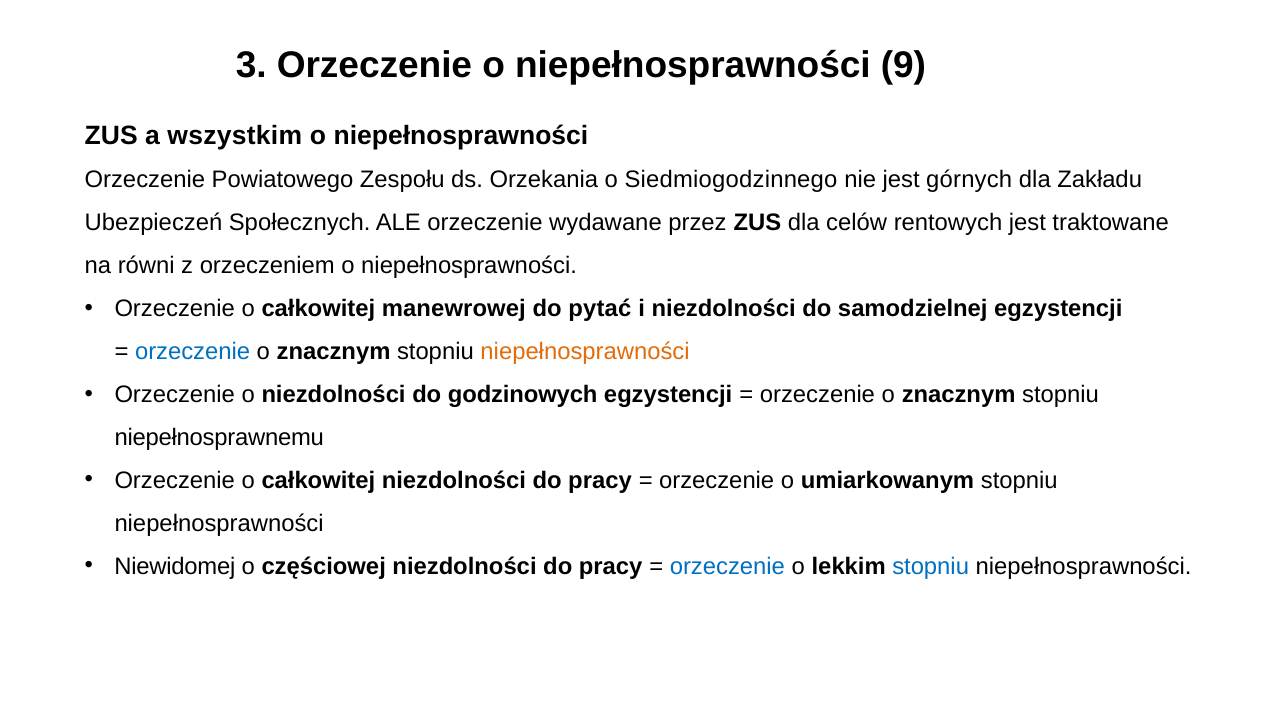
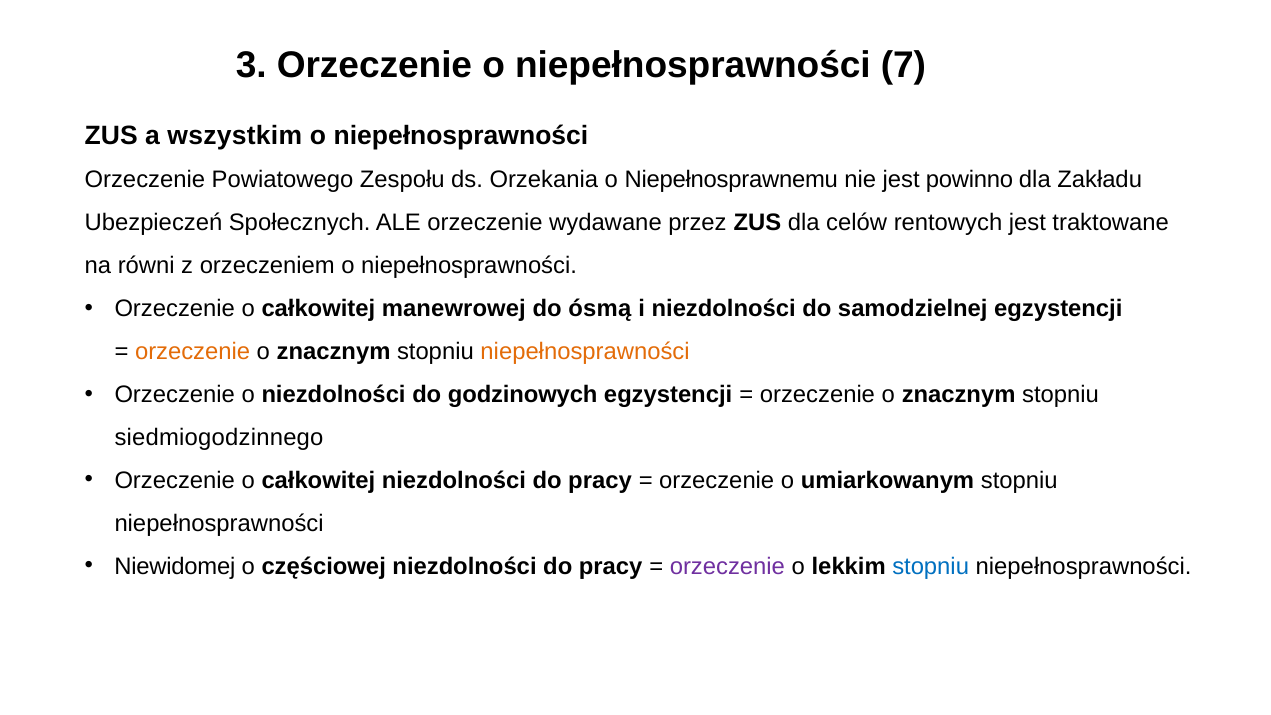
9: 9 -> 7 (903, 65)
Siedmiogodzinnego: Siedmiogodzinnego -> Niepełnosprawnemu (731, 180)
górnych: górnych -> powinno (969, 180)
pytać: pytać -> ósmą (600, 309)
orzeczenie colour: blue -> orange (193, 352)
niepełnosprawnemu: niepełnosprawnemu -> siedmiogodzinnego (219, 437)
orzeczenie colour: blue -> purple (727, 566)
